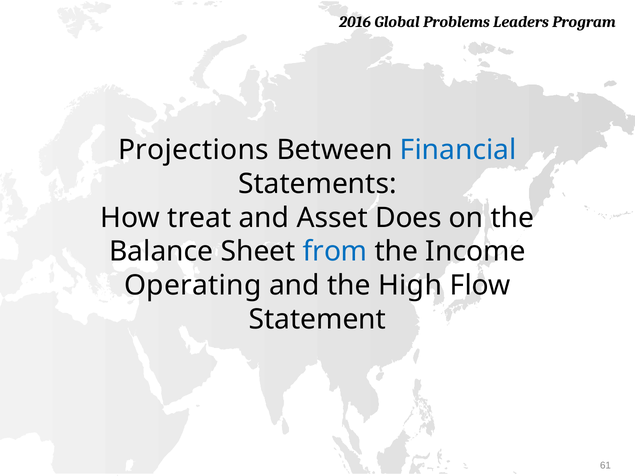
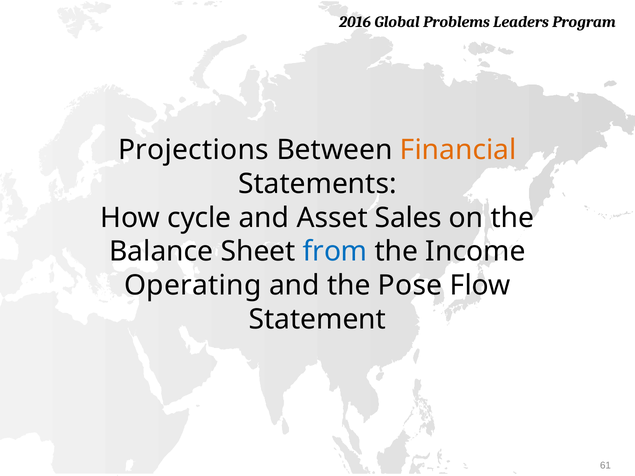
Financial colour: blue -> orange (458, 150)
treat: treat -> cycle (199, 218)
Does: Does -> Sales (408, 218)
High: High -> Pose (410, 286)
